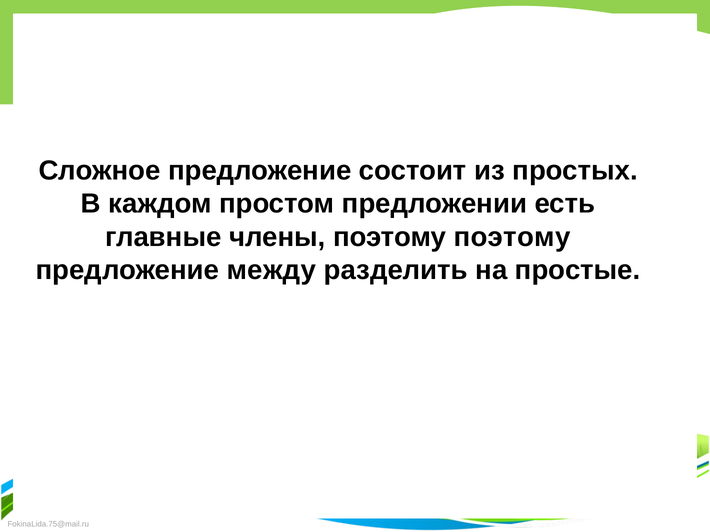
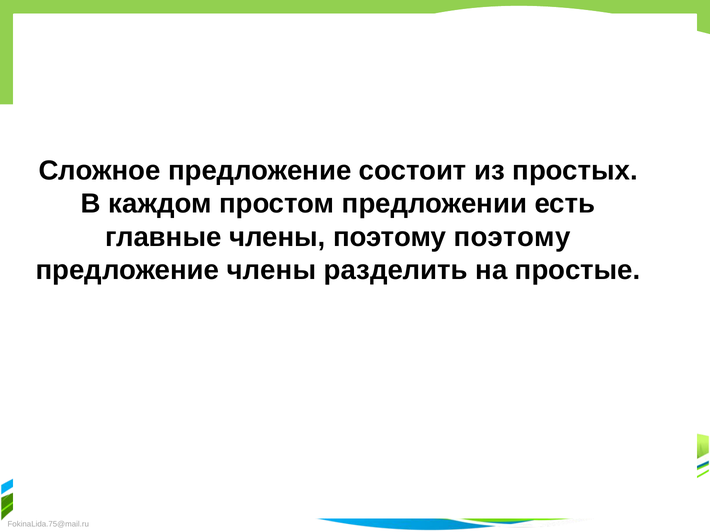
предложение между: между -> члены (271, 270)
